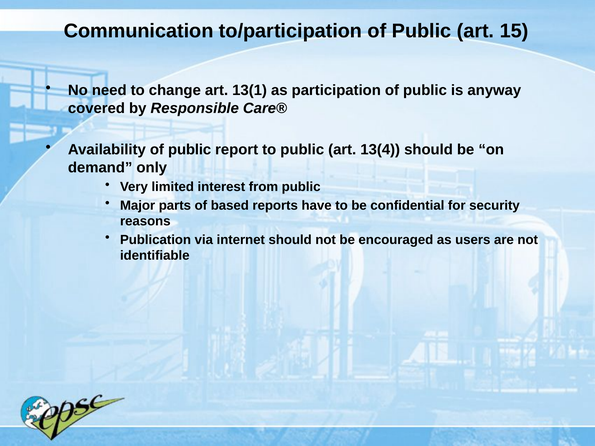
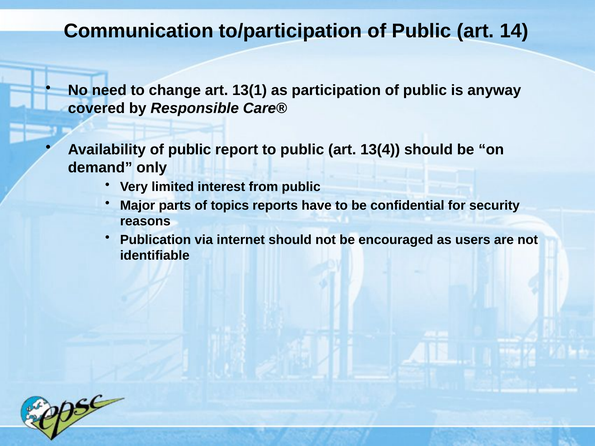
15: 15 -> 14 (514, 31)
based: based -> topics (230, 206)
